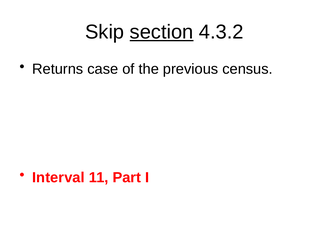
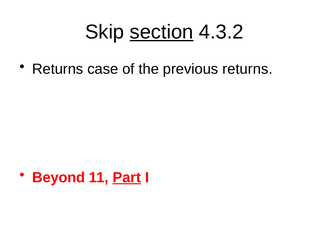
previous census: census -> returns (247, 69)
Interval: Interval -> Beyond (59, 177)
Part underline: none -> present (127, 177)
